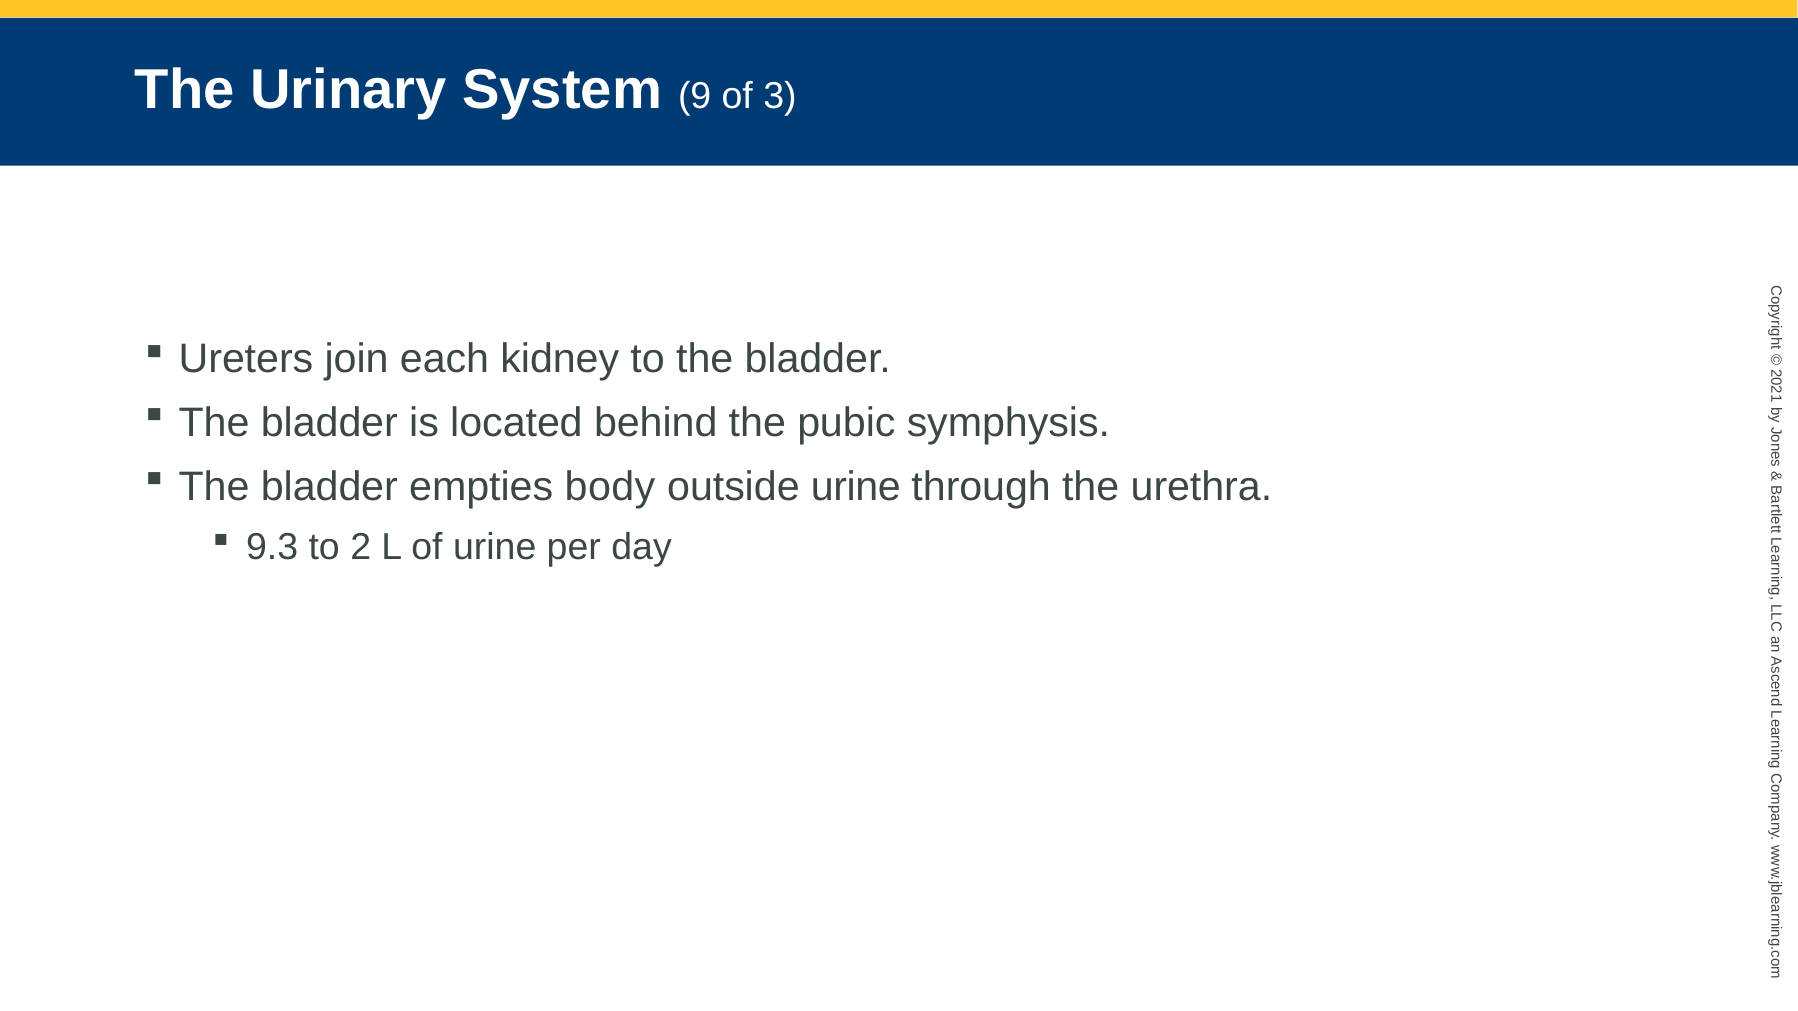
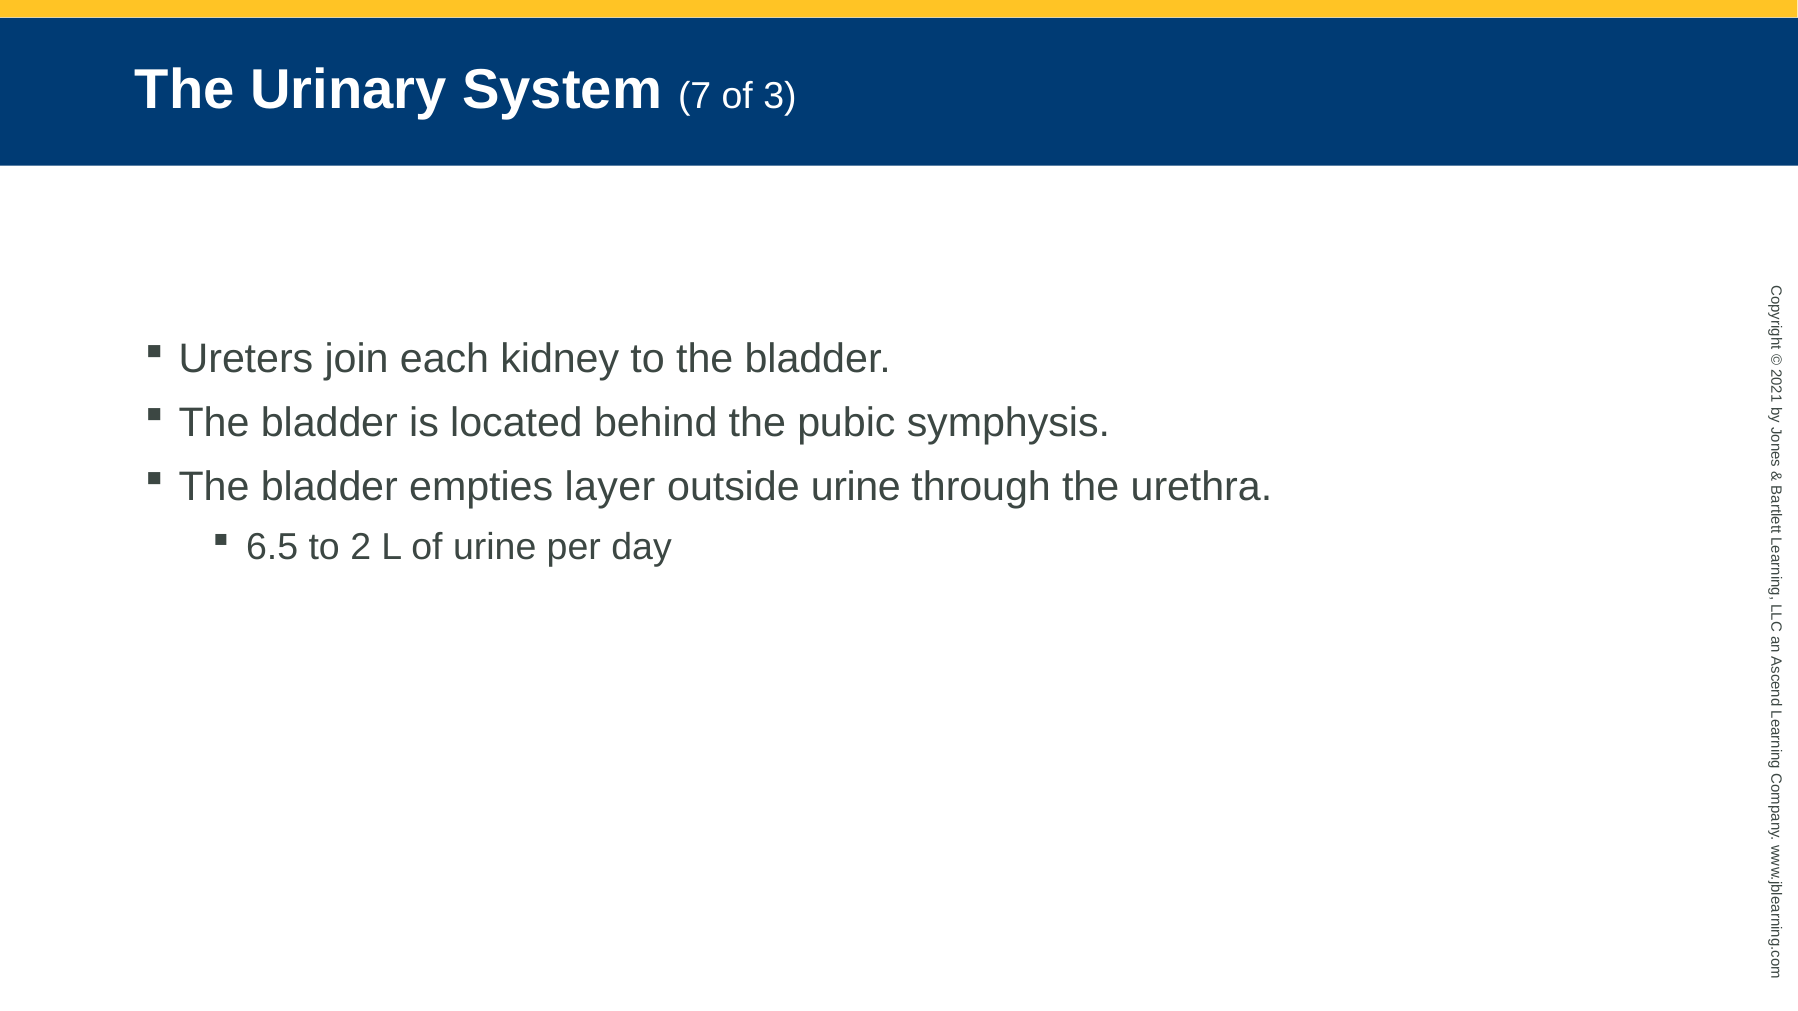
9: 9 -> 7 (695, 97)
body: body -> layer (610, 487)
9.3: 9.3 -> 6.5 (272, 547)
